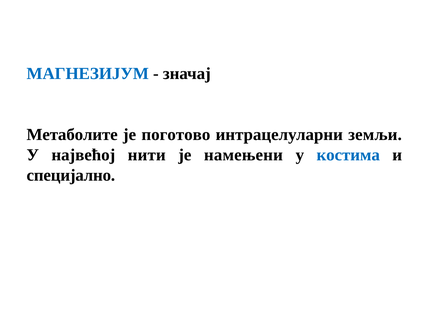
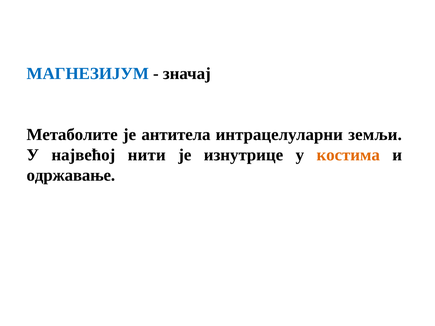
поготово: поготово -> антитела (176, 135)
намењени: намењени -> изнутрице (243, 155)
костима colour: blue -> orange (348, 155)
специјално: специјално -> одржавање (71, 175)
